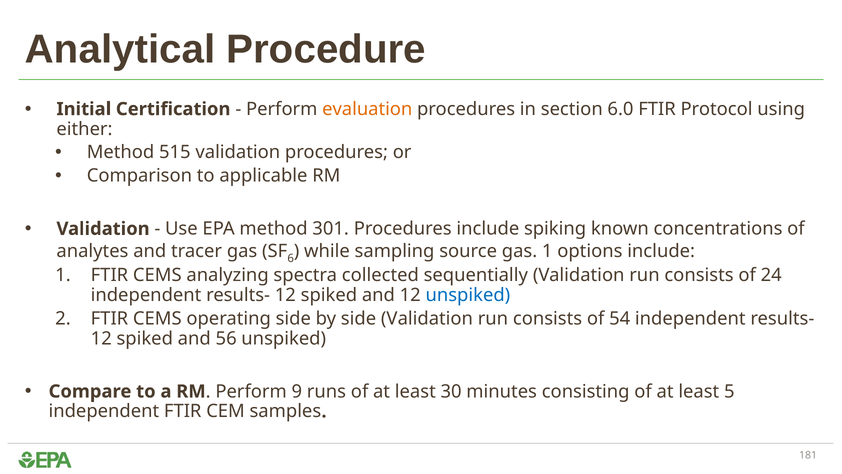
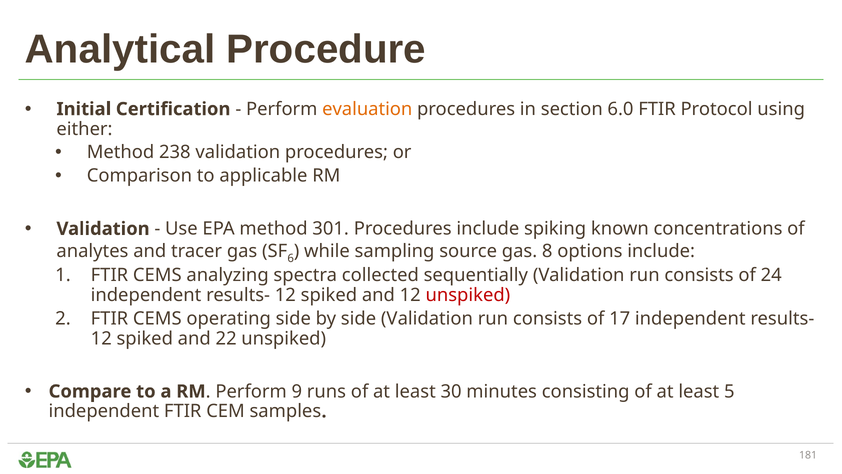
515: 515 -> 238 (175, 152)
gas 1: 1 -> 8 (547, 251)
unspiked colour: blue -> red (468, 295)
54: 54 -> 17 (620, 318)
56: 56 -> 22 (226, 338)
